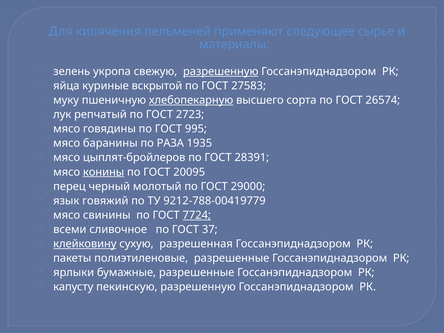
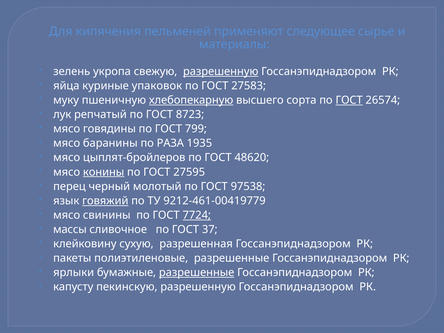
вскрытой: вскрытой -> упаковок (157, 86)
ГОСТ underline: none -> present (349, 100)
2723: 2723 -> 8723 (190, 115)
995: 995 -> 799 (196, 129)
28391: 28391 -> 48620 (252, 158)
20095: 20095 -> 27595 (189, 172)
29000: 29000 -> 97538 (248, 186)
говяжий underline: none -> present (105, 201)
9212-788-00419779: 9212-788-00419779 -> 9212-461-00419779 (215, 201)
всеми: всеми -> массы (70, 230)
клейковину underline: present -> none (85, 244)
разрешенные underline: none -> present (197, 273)
